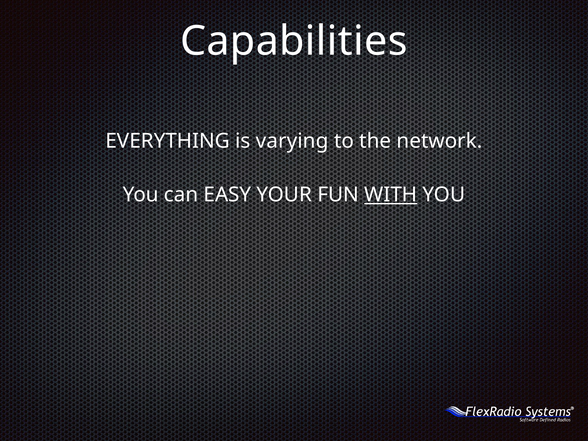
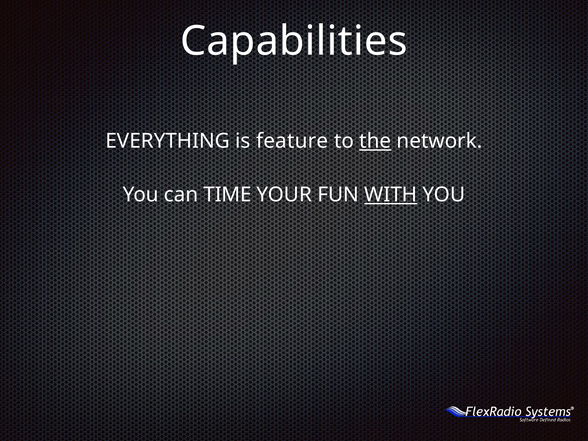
varying: varying -> feature (292, 141)
the underline: none -> present (375, 141)
EASY: EASY -> TIME (228, 195)
